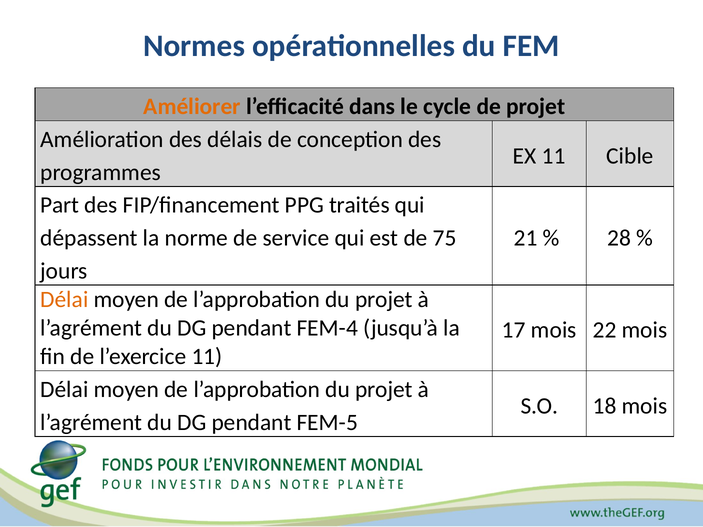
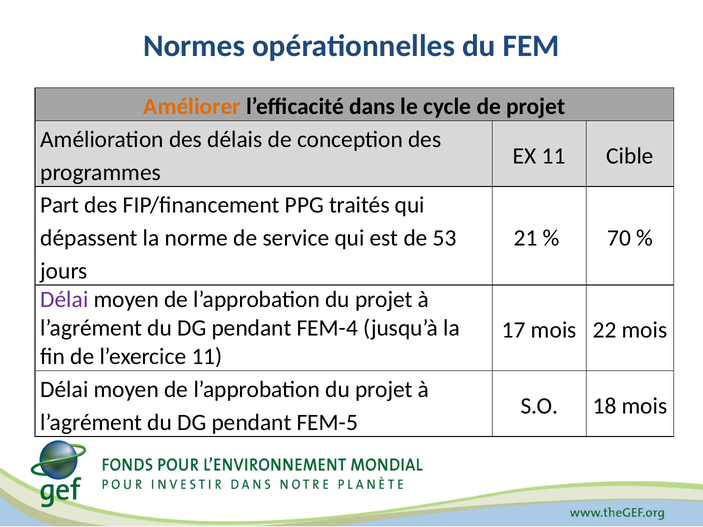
75: 75 -> 53 (445, 238)
28: 28 -> 70 (619, 238)
Délai colour: orange -> purple (64, 300)
